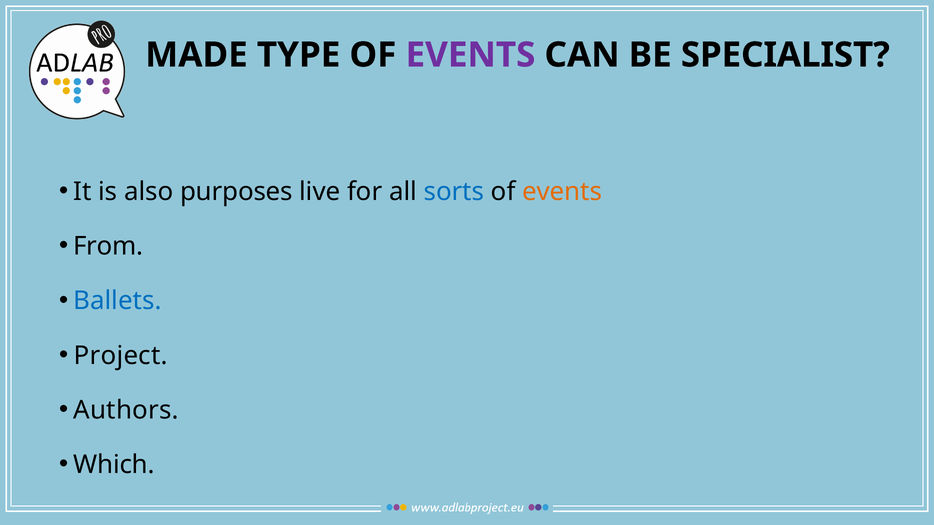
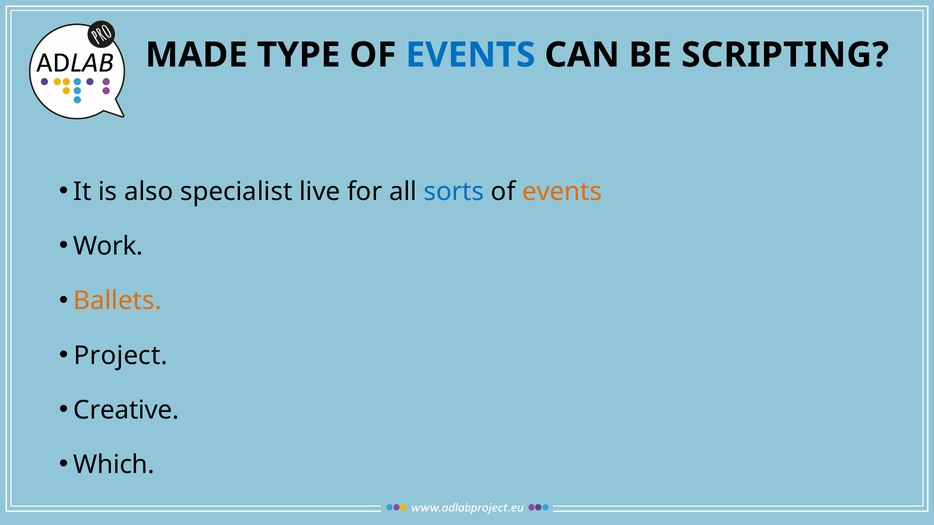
EVENTS colour: purple -> blue (470, 55)
SPECIALIST: SPECIALIST -> SCRIPTING (785, 55)
purposes: purposes -> specialist (236, 192)
From: From -> Work (108, 246)
Ballets colour: blue -> orange (117, 301)
Authors: Authors -> Creative (126, 410)
